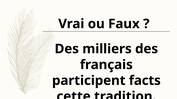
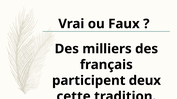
facts: facts -> deux (145, 81)
